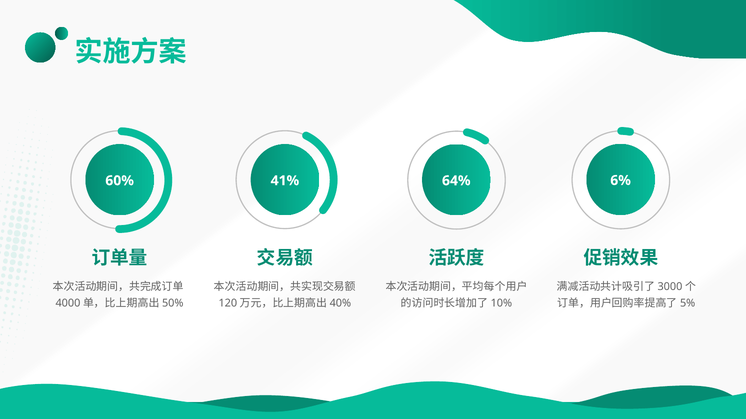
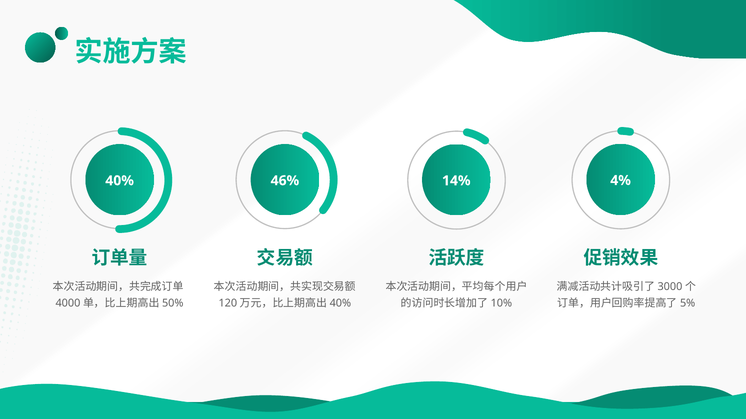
6%: 6% -> 4% (621, 181)
60%: 60% -> 40% (120, 181)
41%: 41% -> 46% (285, 181)
64%: 64% -> 14% (456, 181)
